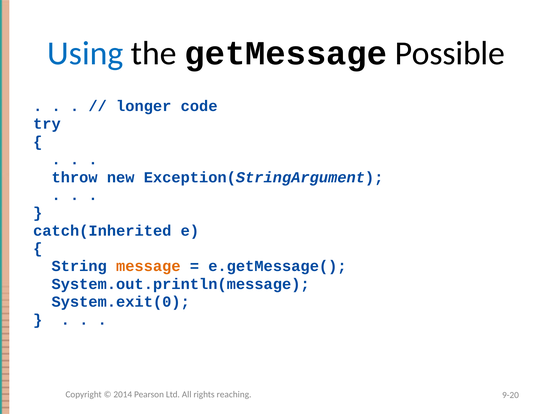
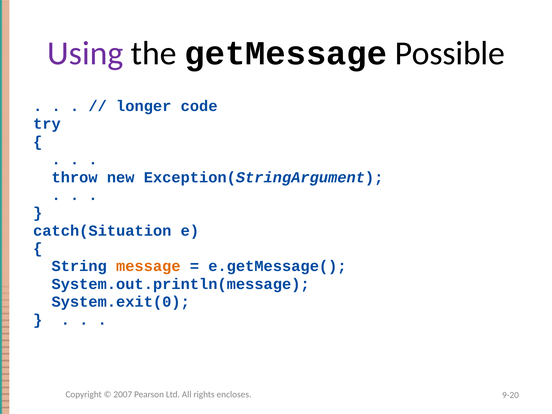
Using colour: blue -> purple (85, 53)
catch(Inherited: catch(Inherited -> catch(Situation (102, 231)
2014: 2014 -> 2007 (123, 394)
reaching: reaching -> encloses (234, 394)
